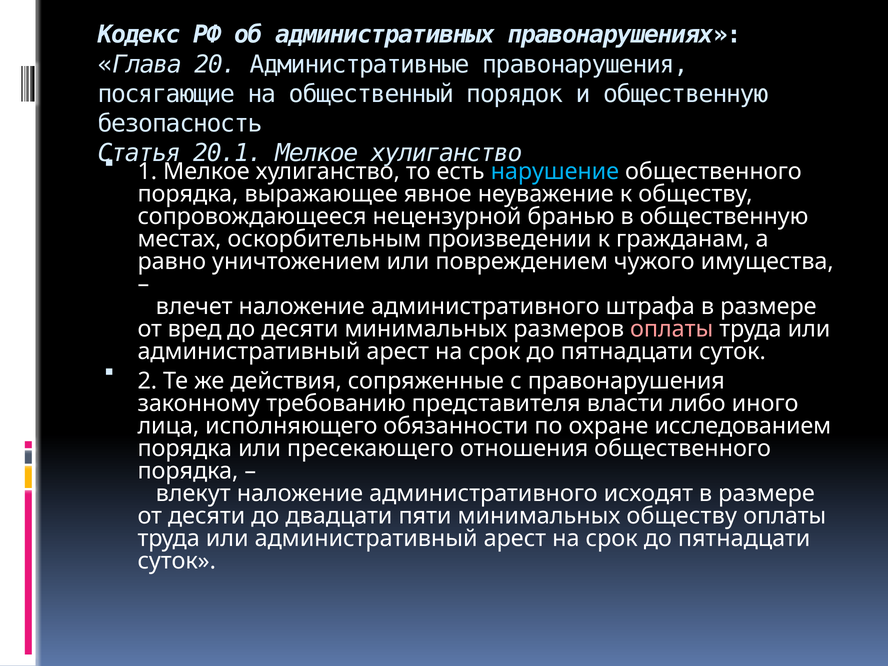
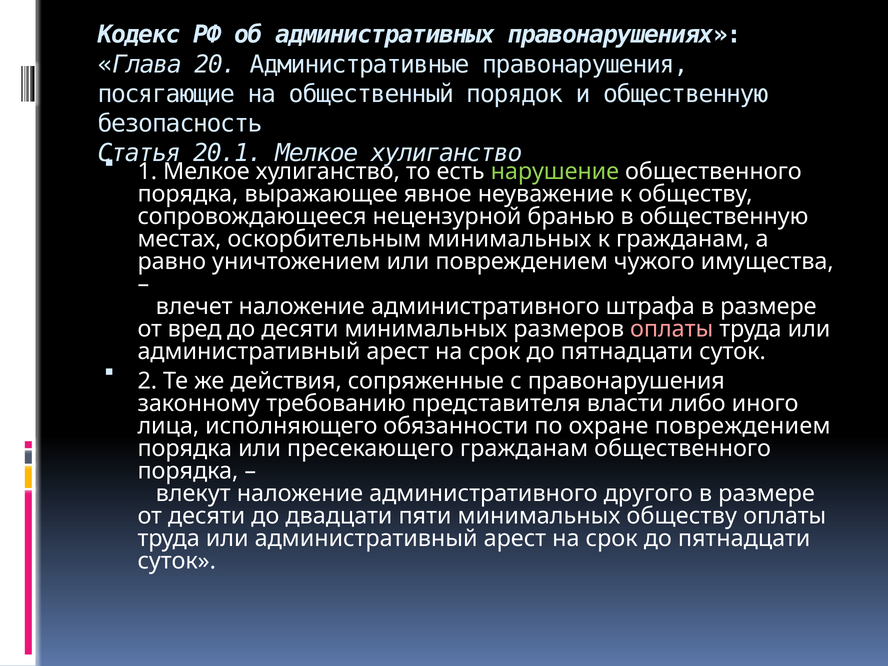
нарушение colour: light blue -> light green (555, 172)
оскорбительным произведении: произведении -> минимальных (509, 239)
охране исследованием: исследованием -> повреждением (743, 426)
пресекающего отношения: отношения -> гражданам (524, 448)
исходят: исходят -> другого (648, 493)
